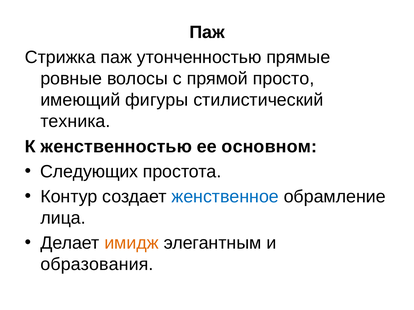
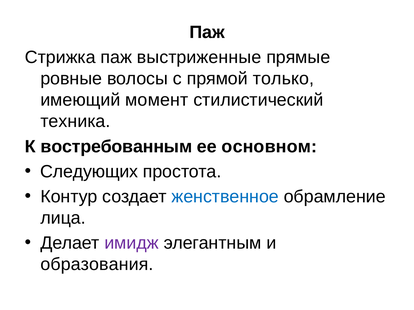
утонченностью: утонченностью -> выстриженные (199, 57)
просто: просто -> только (283, 79)
фигуры: фигуры -> момент (157, 100)
женственностью: женственностью -> востребованным (116, 147)
имидж colour: orange -> purple (132, 243)
